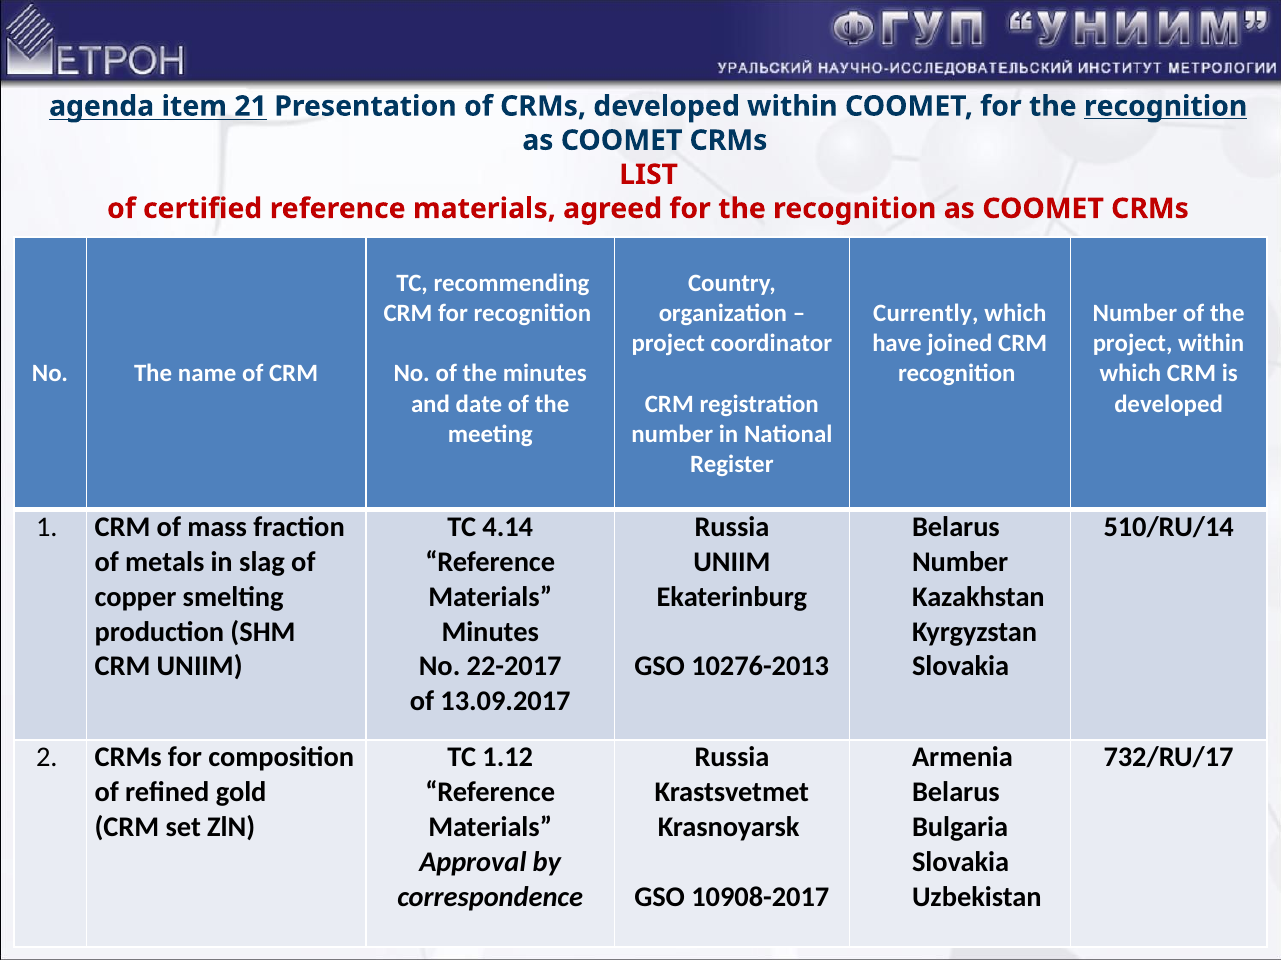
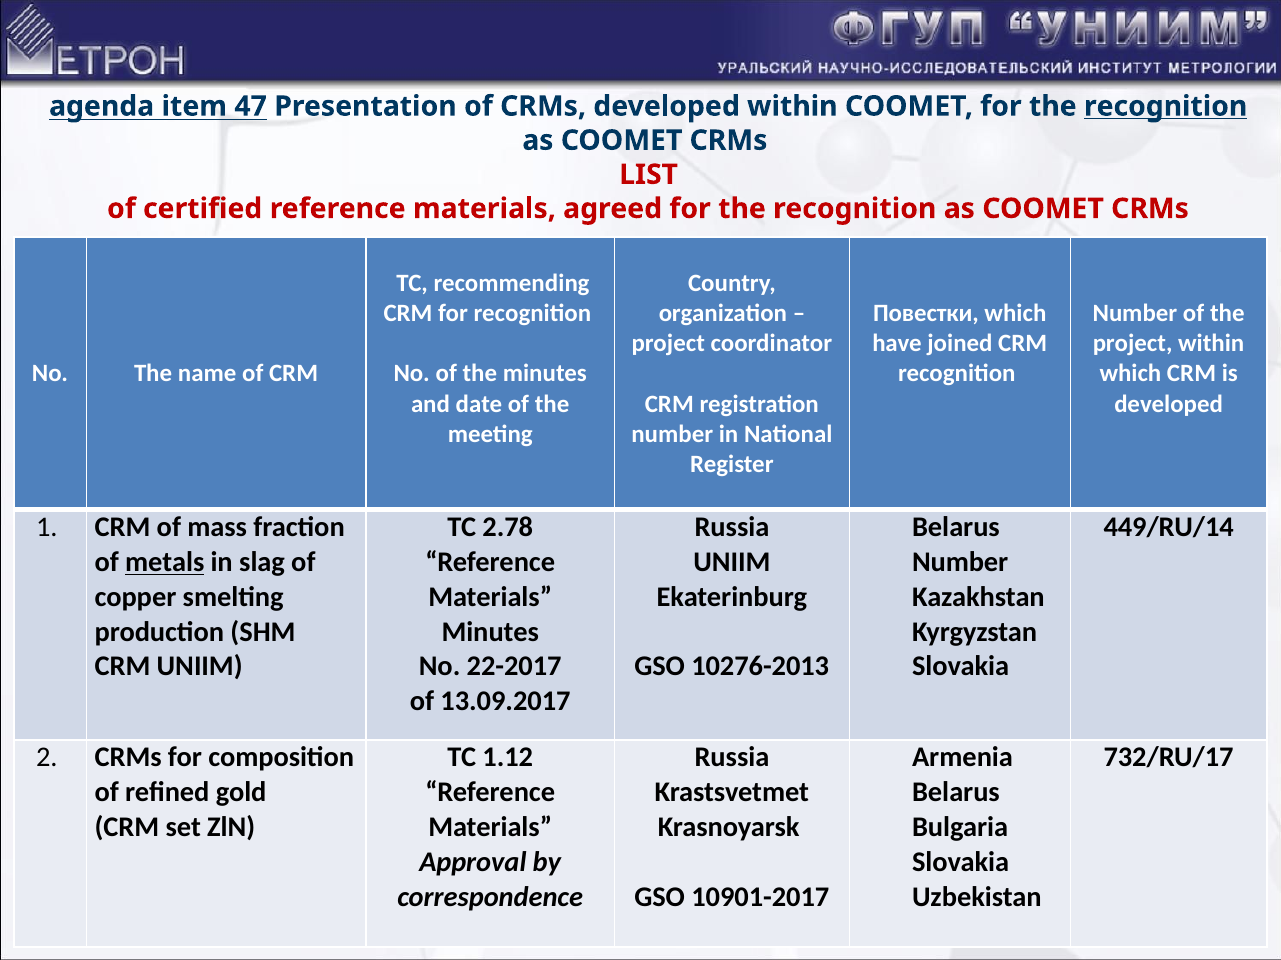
21: 21 -> 47 (251, 106)
Currently: Currently -> Повестки (926, 313)
4.14: 4.14 -> 2.78 (508, 528)
510/RU/14: 510/RU/14 -> 449/RU/14 (1169, 528)
metals underline: none -> present (165, 563)
10908-2017: 10908-2017 -> 10901-2017 (760, 897)
